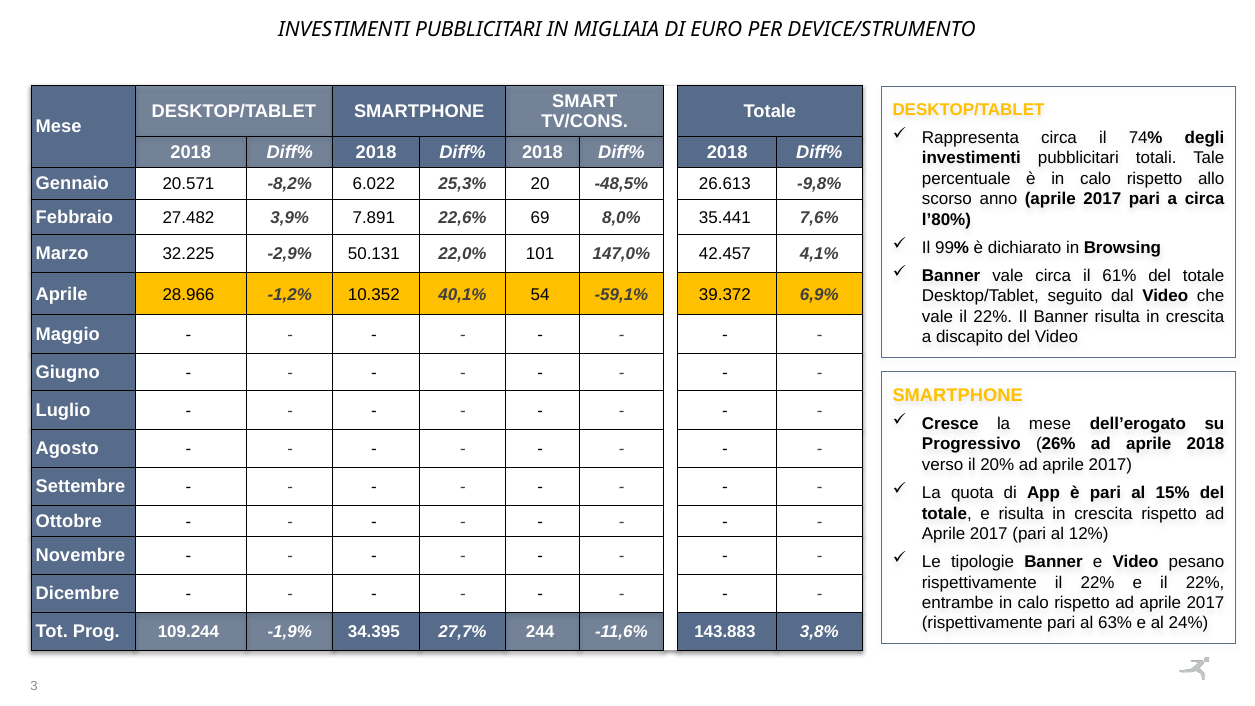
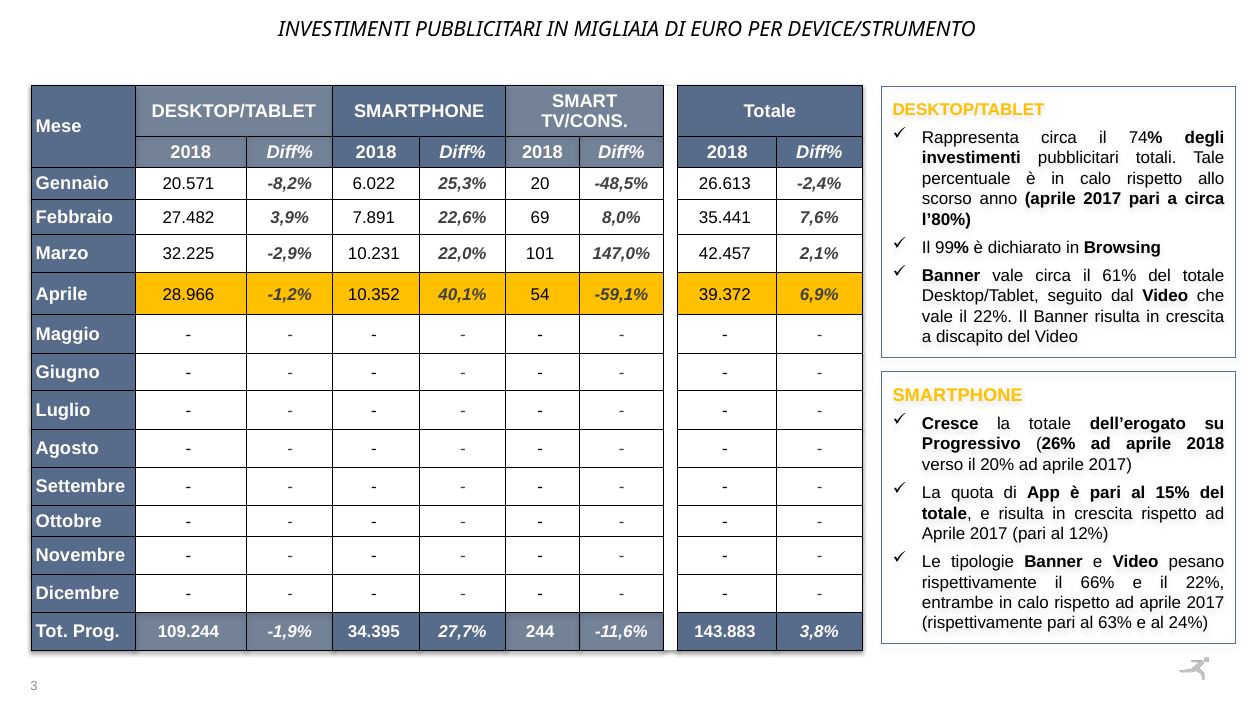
-9,8%: -9,8% -> -2,4% (819, 184)
50.131: 50.131 -> 10.231 (374, 254)
4,1%: 4,1% -> 2,1% (819, 254)
la mese: mese -> totale (1050, 424)
rispettivamente il 22%: 22% -> 66% (1098, 582)
